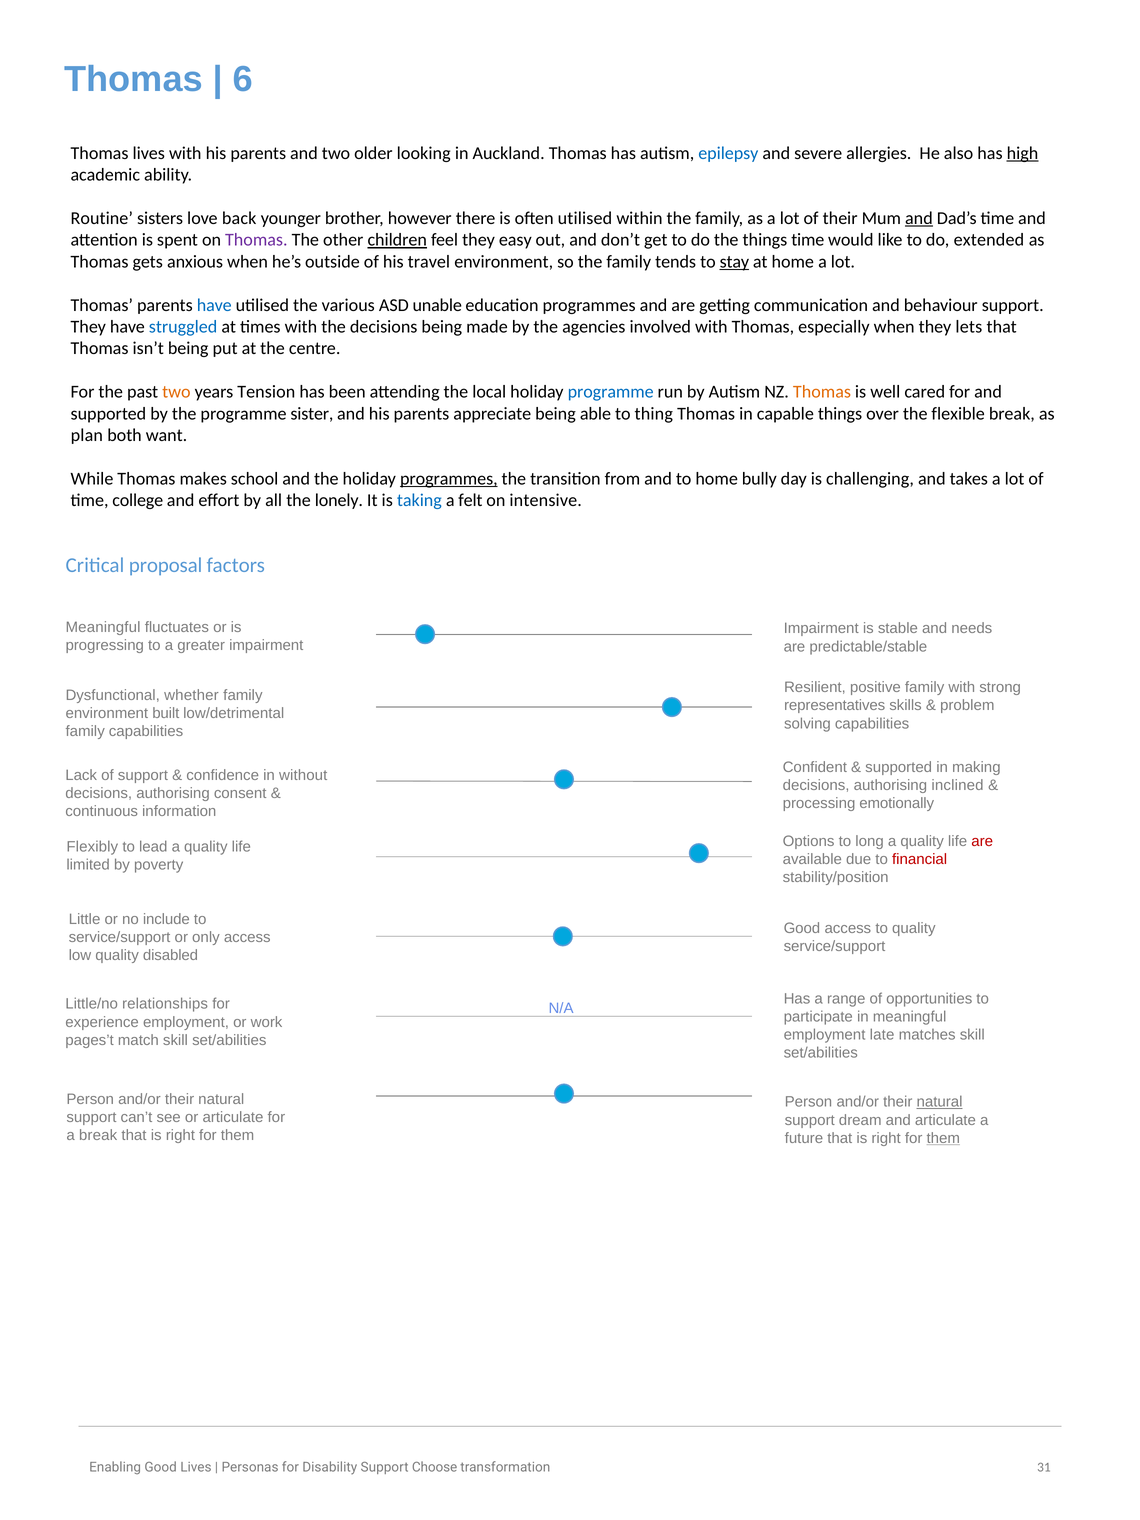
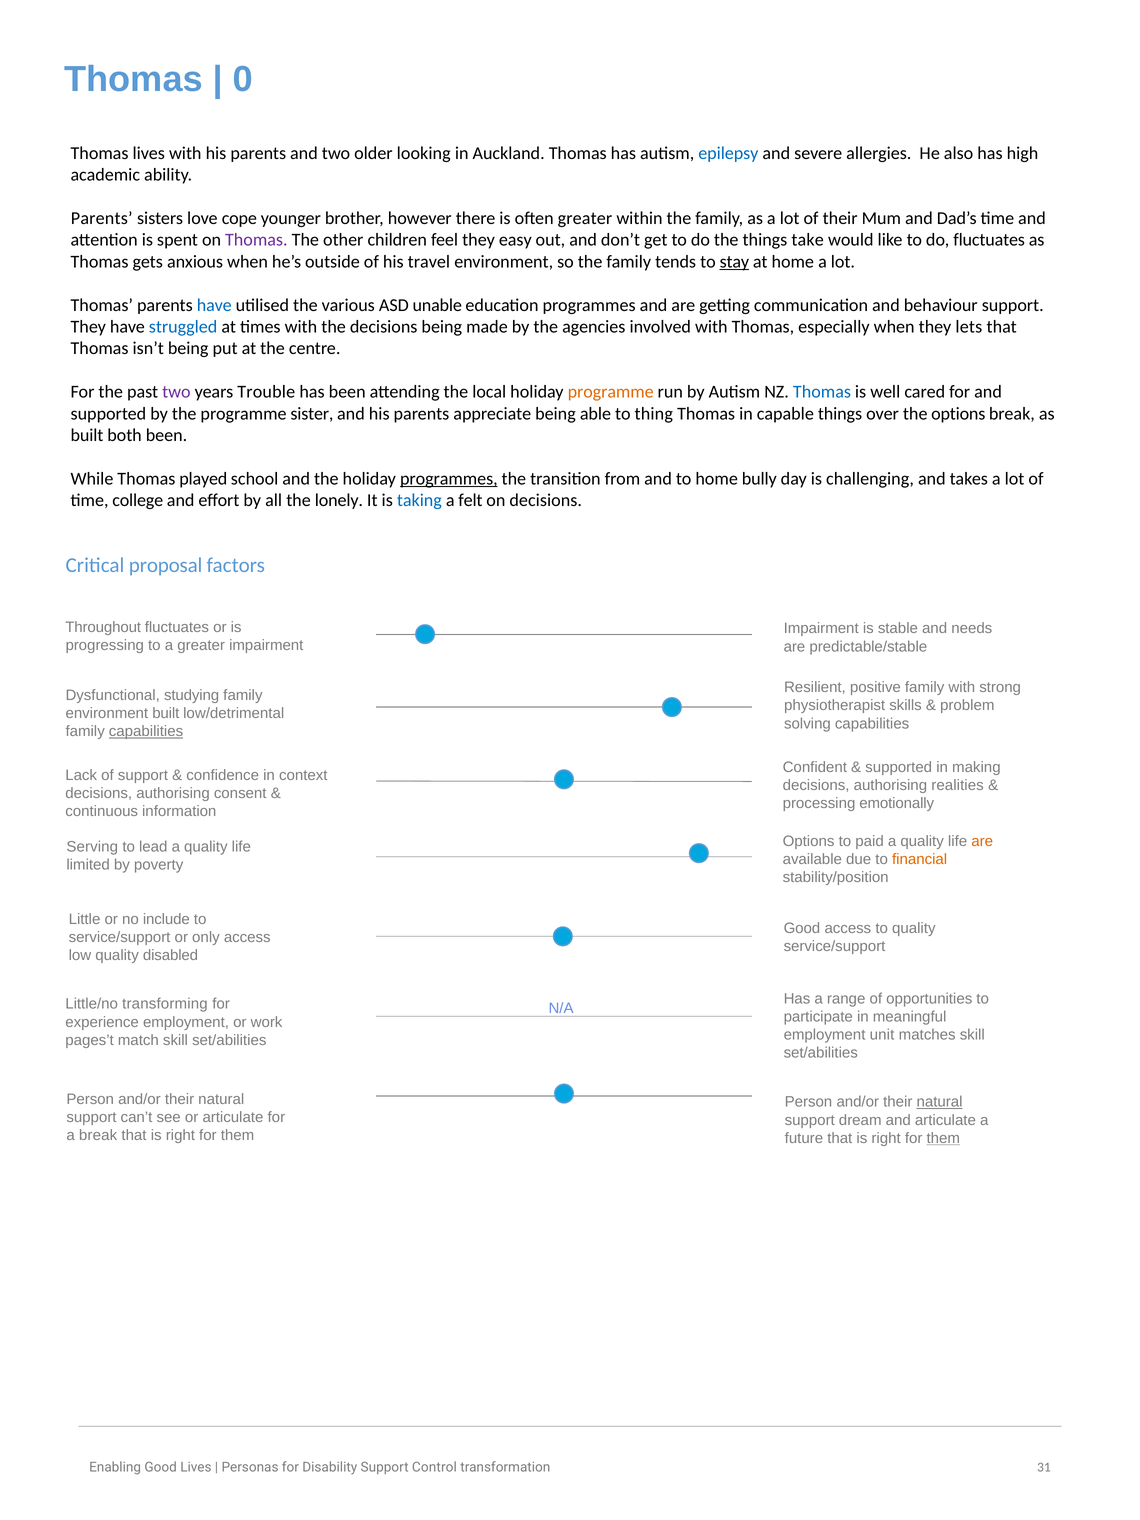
6: 6 -> 0 (243, 79)
high underline: present -> none (1022, 153)
Routine: Routine -> Parents (102, 218)
back: back -> cope (239, 218)
often utilised: utilised -> greater (585, 218)
and underline: present -> none (919, 218)
children underline: present -> none (397, 240)
things time: time -> take (808, 240)
do extended: extended -> fluctuates (989, 240)
two colour: orange -> purple (176, 392)
Tension: Tension -> Trouble (266, 392)
programme colour: blue -> orange (611, 392)
Thomas colour: orange -> blue (822, 392)
the flexible: flexible -> options (958, 414)
plan: plan -> built (87, 435)
both want: want -> been (166, 435)
makes: makes -> played (203, 479)
on intensive: intensive -> decisions (546, 501)
Meaningful: Meaningful -> Throughout (103, 627)
whether: whether -> studying (192, 695)
representatives: representatives -> physiotherapist (835, 705)
capabilities underline: none -> present (146, 731)
without: without -> context (303, 775)
inclined: inclined -> realities (958, 785)
long: long -> paid (870, 841)
are colour: red -> orange (982, 841)
Flexibly: Flexibly -> Serving (92, 847)
financial colour: red -> orange (920, 859)
relationships: relationships -> transforming (165, 1004)
late: late -> unit (882, 1035)
Choose: Choose -> Control (434, 1468)
